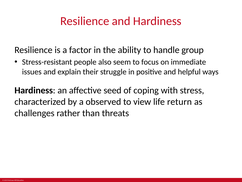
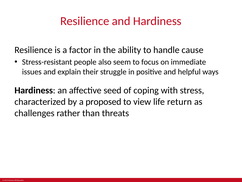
group: group -> cause (193, 50)
observed: observed -> proposed (103, 101)
